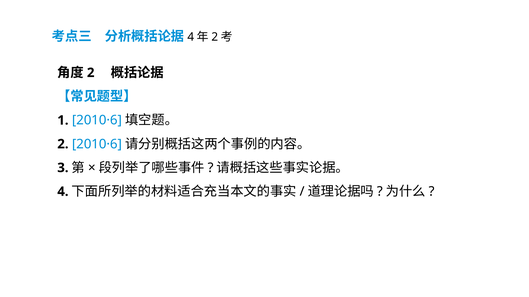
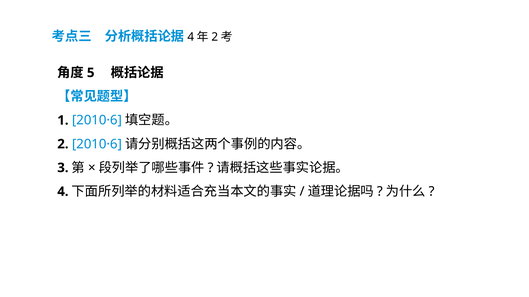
2: 2 -> 5 (91, 73)
